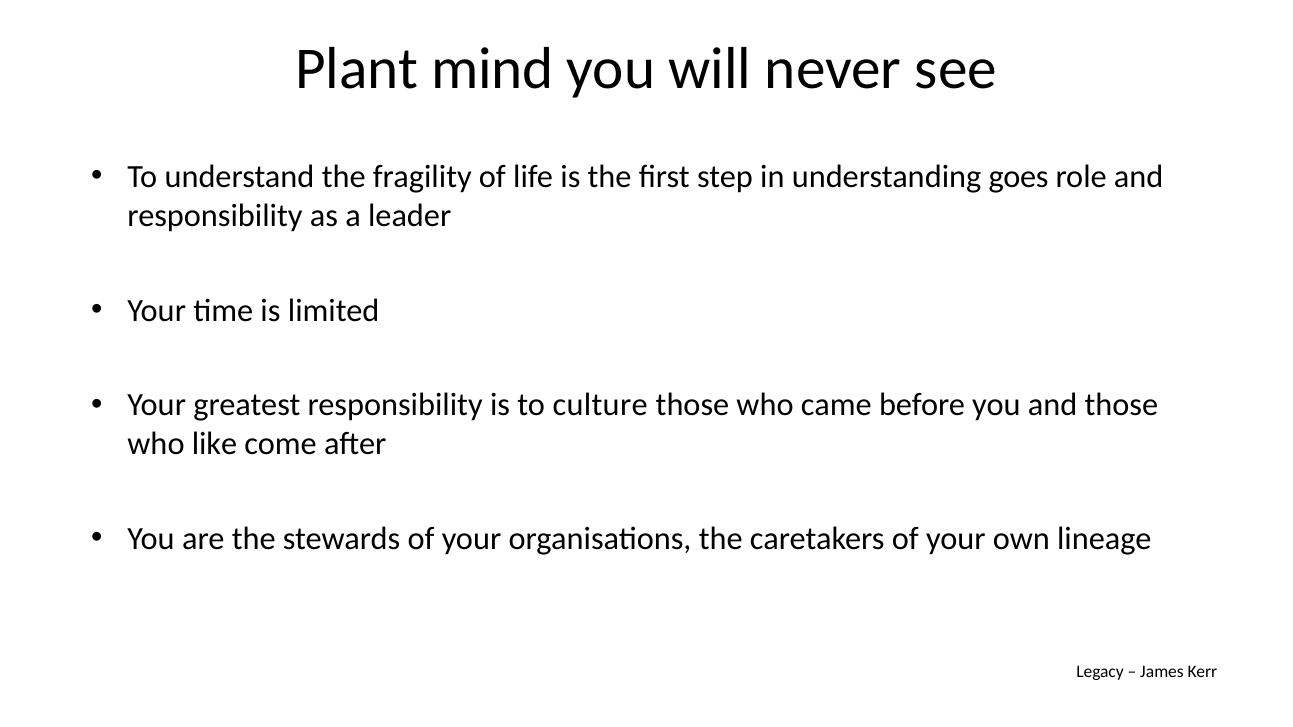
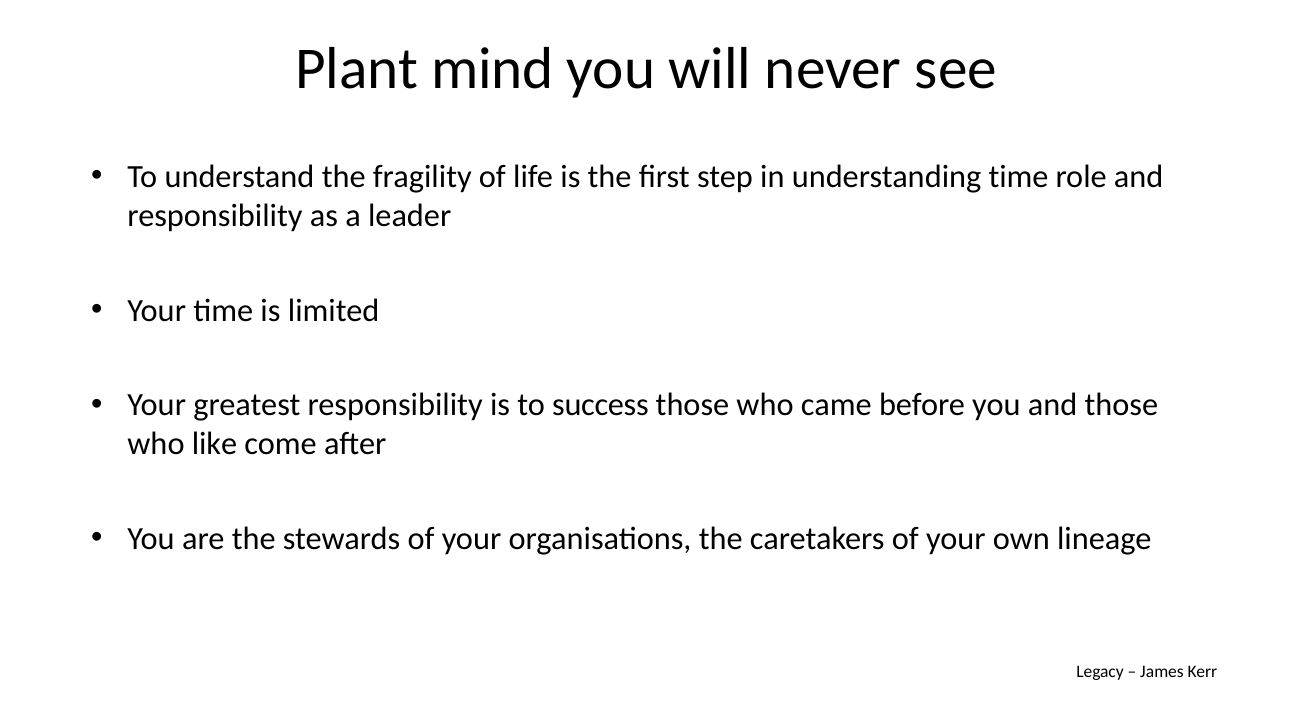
understanding goes: goes -> time (1018, 177)
culture: culture -> success (600, 405)
